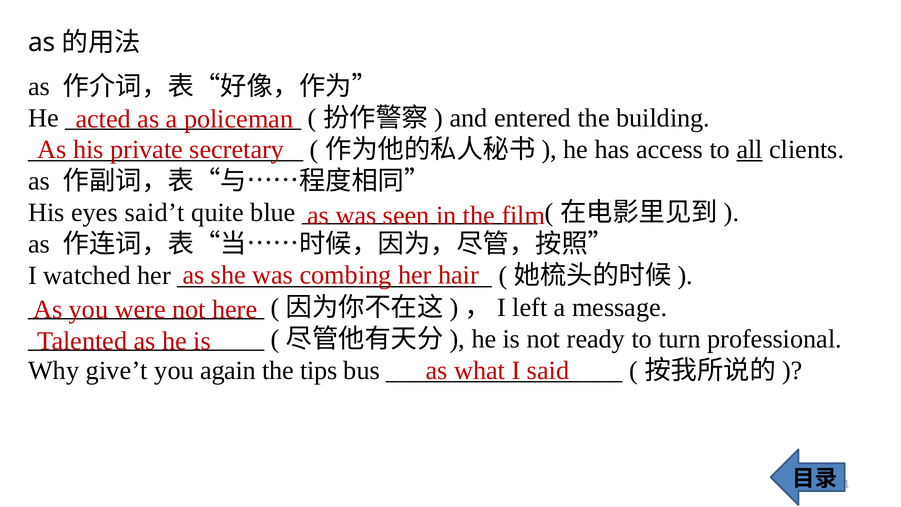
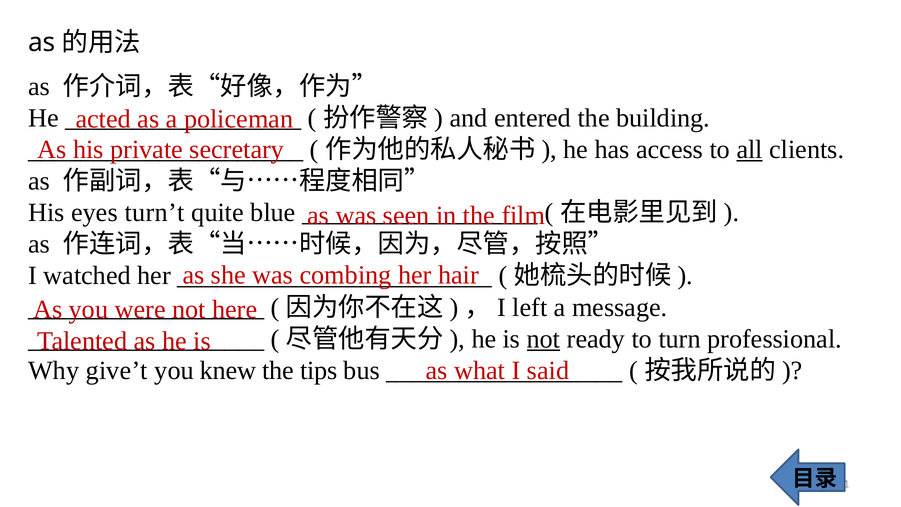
said’t: said’t -> turn’t (154, 213)
not underline: none -> present (544, 339)
again: again -> knew (228, 370)
